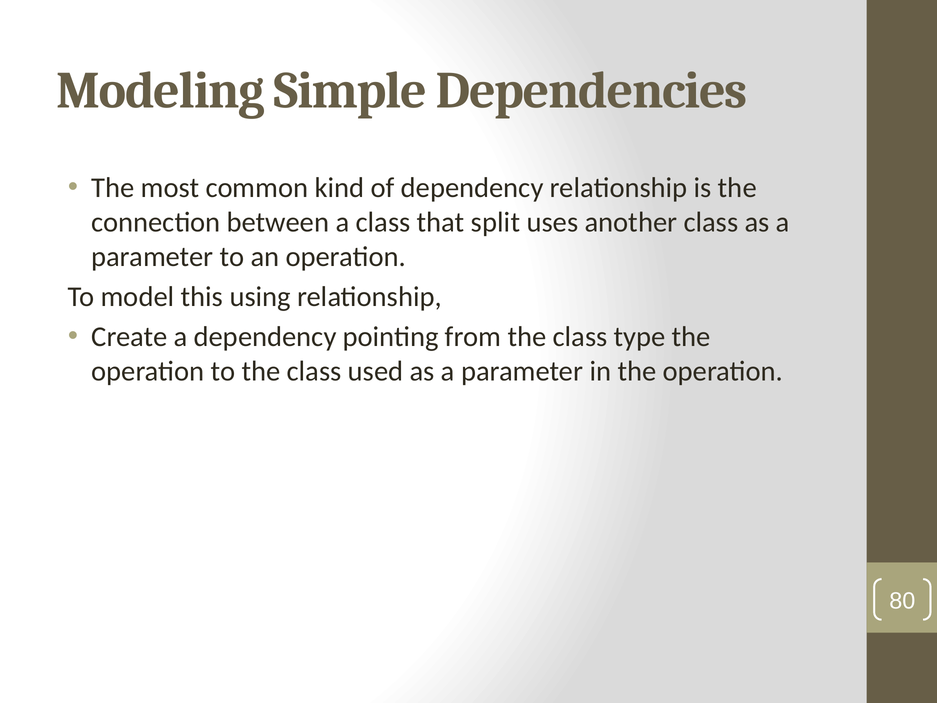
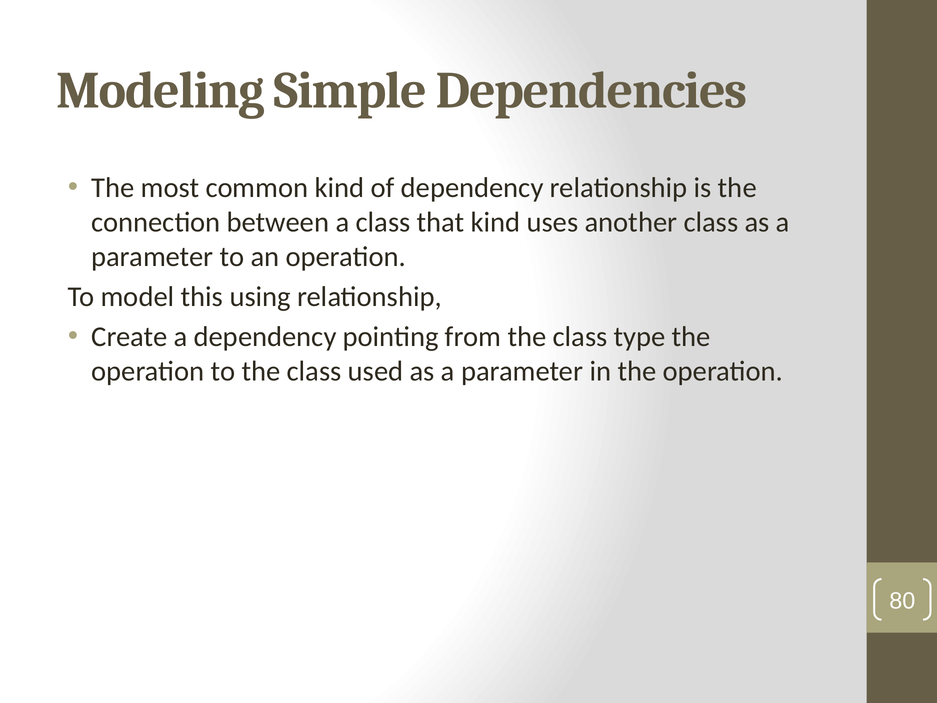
that split: split -> kind (496, 222)
